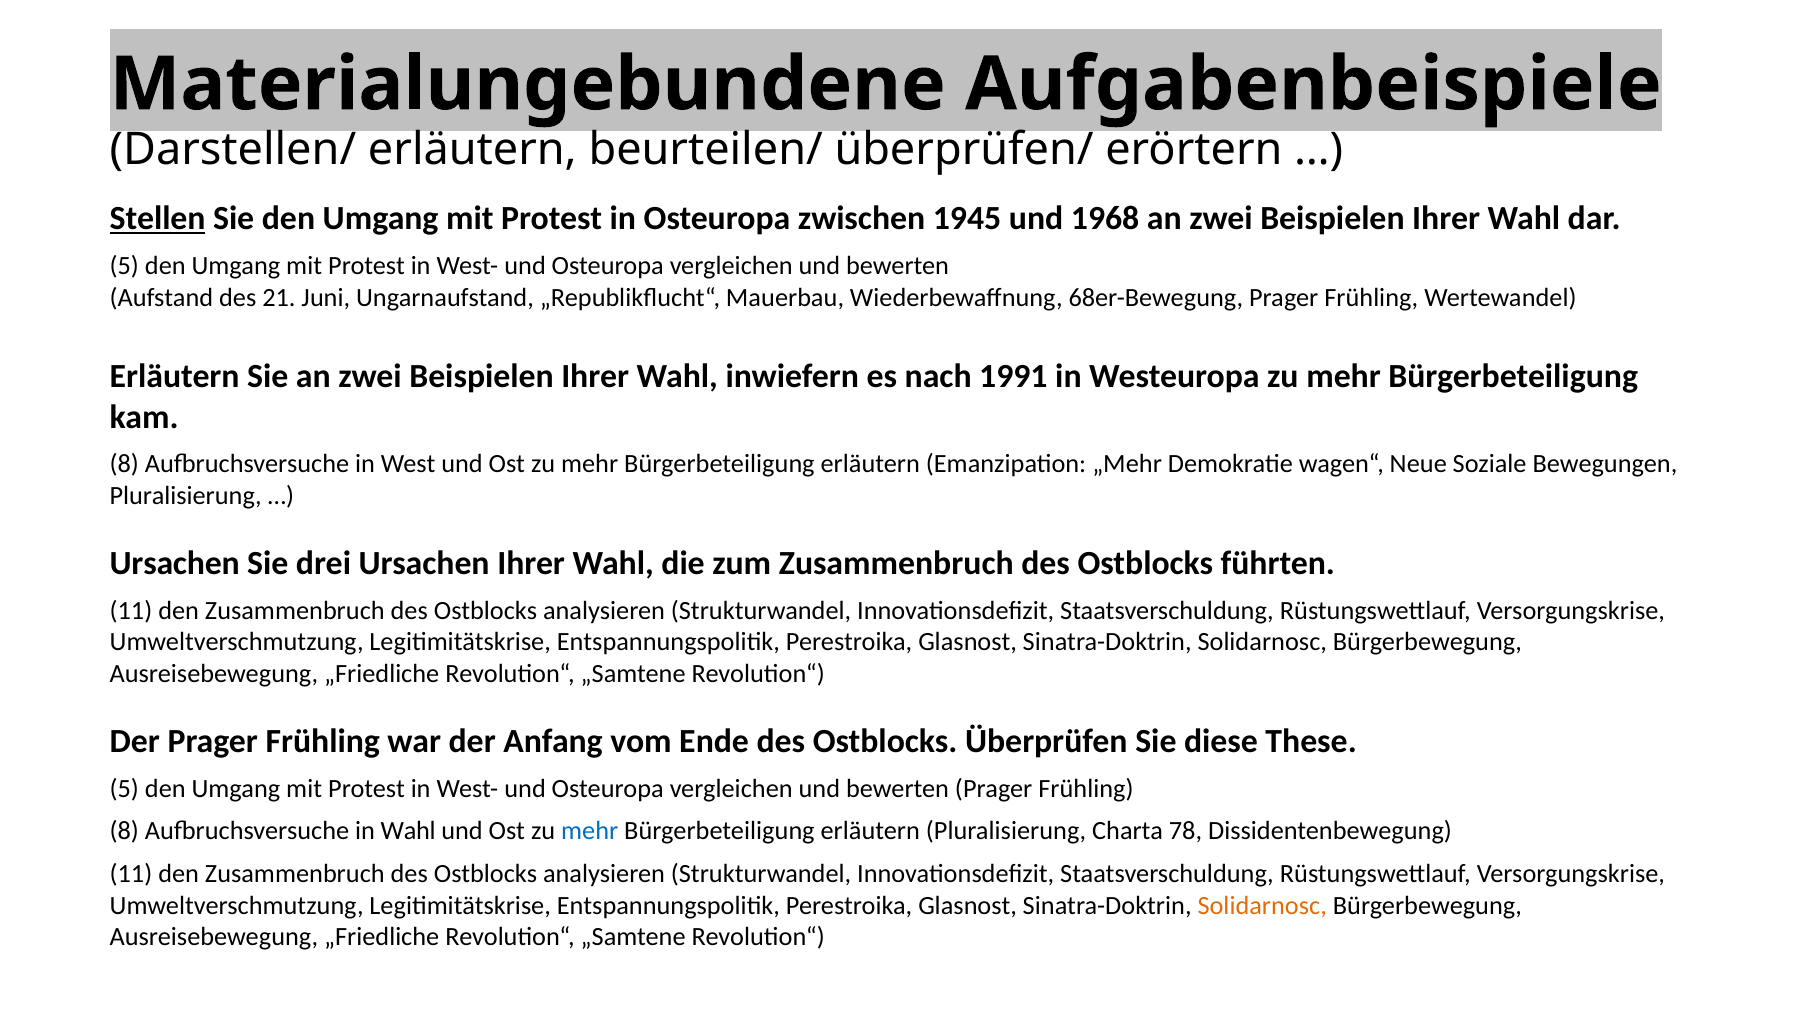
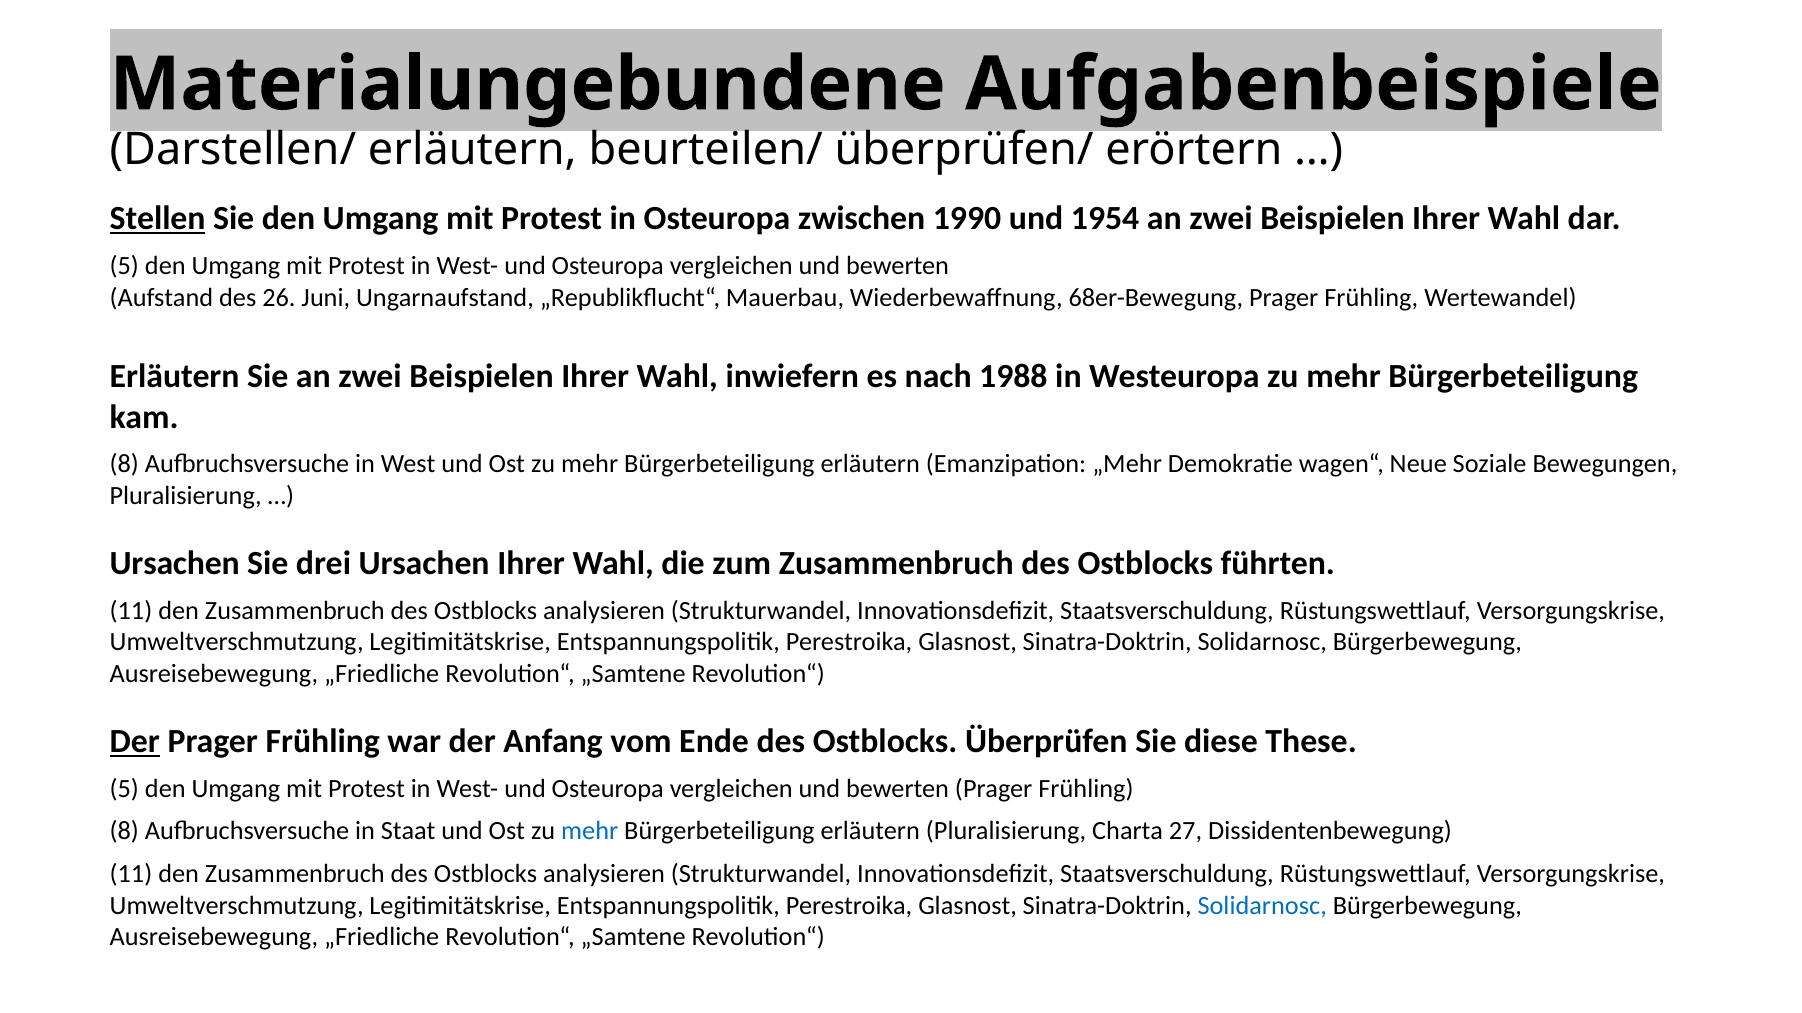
1945: 1945 -> 1990 (967, 219)
1968: 1968 -> 1954 (1105, 219)
21: 21 -> 26 (279, 298)
1991: 1991 -> 1988 (1013, 377)
Der underline: none -> present (135, 742)
in Wahl: Wahl -> Staat (408, 832)
78: 78 -> 27 (1185, 832)
Solidarnosc colour: orange -> blue (1262, 906)
